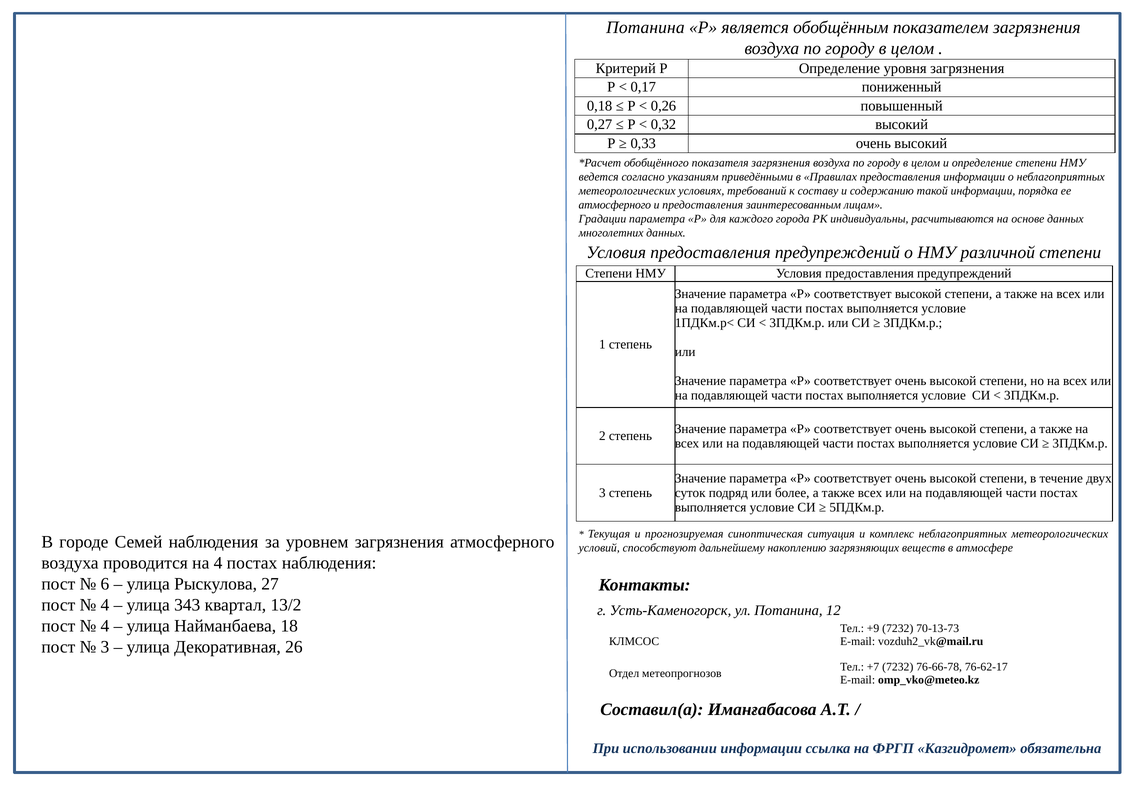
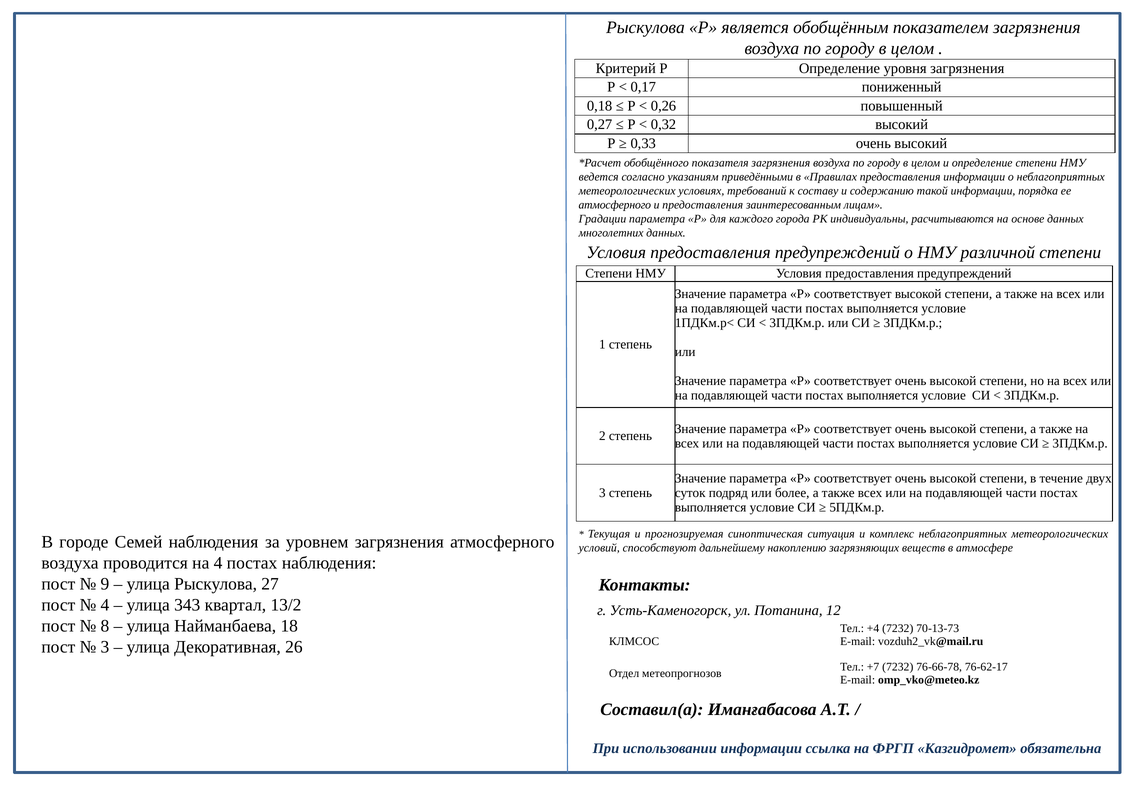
Потанина: Потанина -> Рыскулова (645, 27)
6: 6 -> 9 (105, 584)
4: 4 -> 8 (105, 626)
+9: +9 -> +4 (873, 628)
